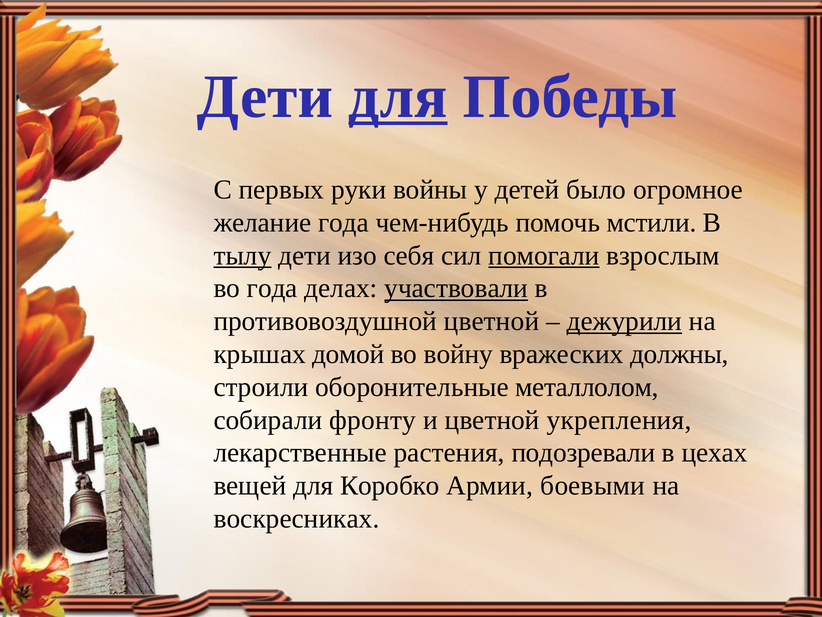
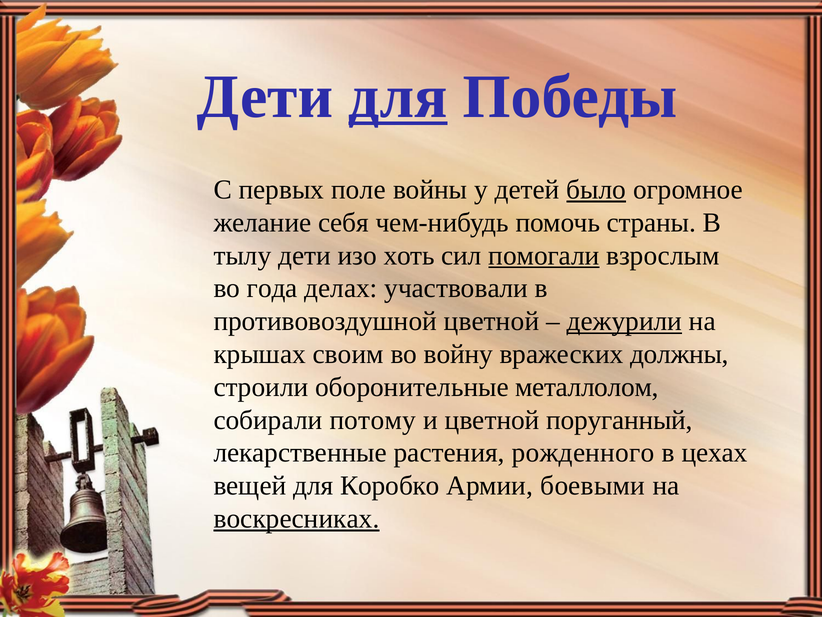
руки: руки -> поле (359, 189)
было underline: none -> present (596, 189)
желание года: года -> себя (344, 222)
мстили: мстили -> страны (651, 222)
тылу underline: present -> none (242, 255)
себя: себя -> хоть (409, 255)
участвовали underline: present -> none (456, 288)
домой: домой -> своим (348, 354)
фронту: фронту -> потому (373, 420)
укрепления: укрепления -> поруганный (619, 420)
подозревали: подозревали -> рожденного (583, 453)
воскресниках underline: none -> present (297, 518)
